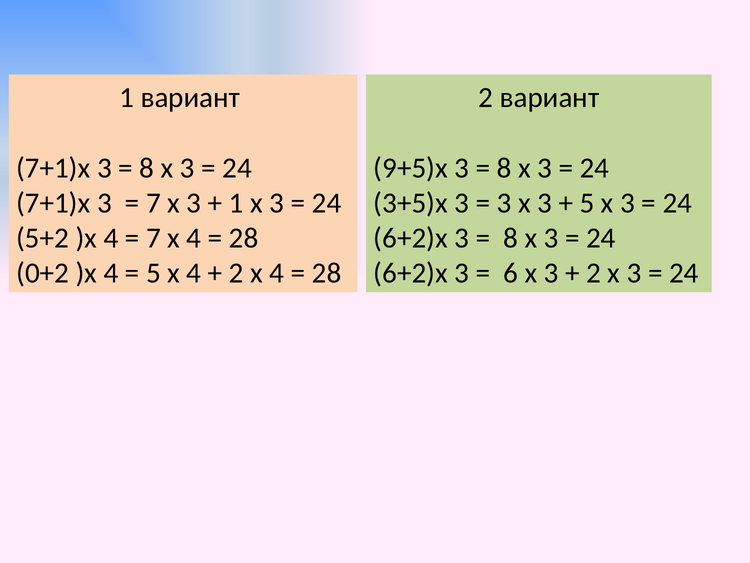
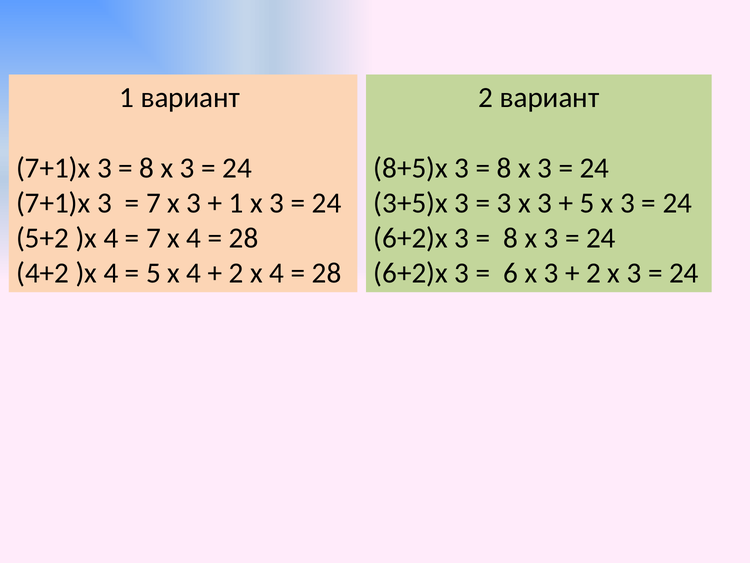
9+5)х: 9+5)х -> 8+5)х (411, 168)
0+2: 0+2 -> 4+2 (43, 273)
